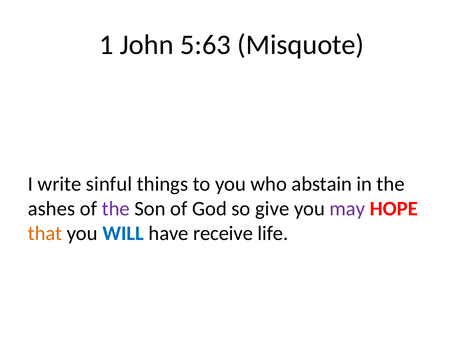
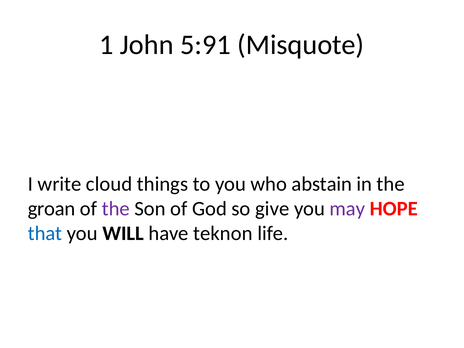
5:63: 5:63 -> 5:91 (205, 45)
sinful: sinful -> cloud (109, 184)
ashes: ashes -> groan (52, 209)
that colour: orange -> blue (45, 233)
WILL colour: blue -> black (123, 233)
receive: receive -> teknon (223, 233)
